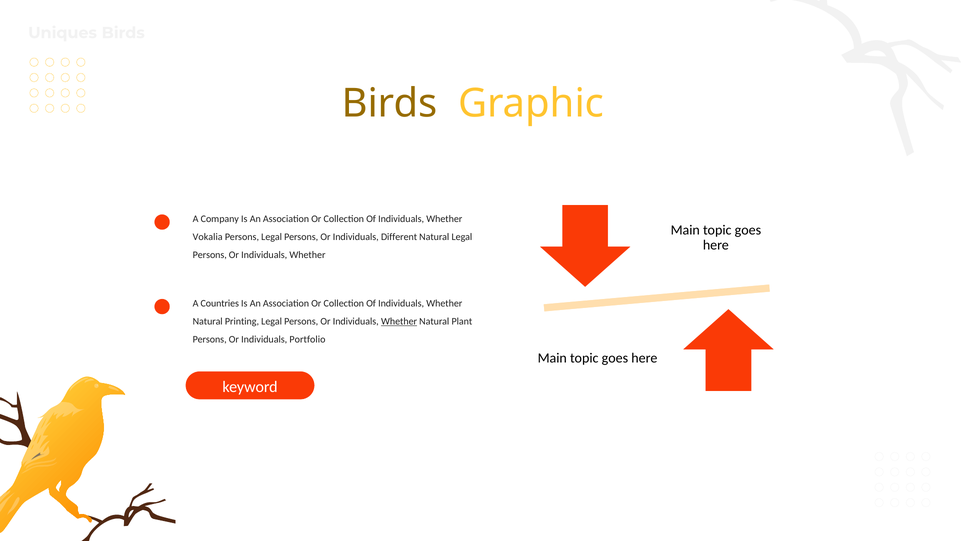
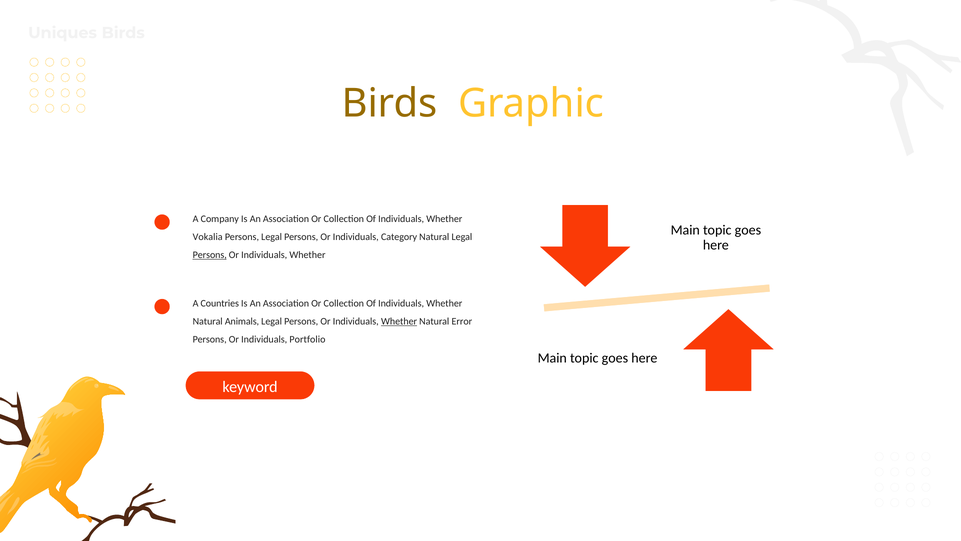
Different: Different -> Category (399, 237)
Persons underline: none -> present (210, 255)
Printing: Printing -> Animals (242, 321)
Plant: Plant -> Error (462, 321)
